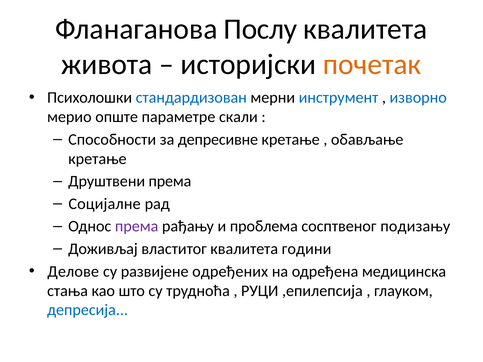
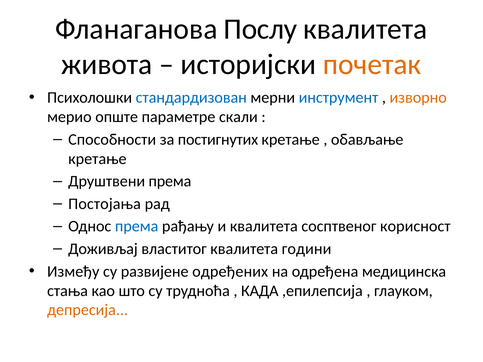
изворно colour: blue -> orange (418, 98)
депресивне: депресивне -> постигнутих (218, 140)
Социјалне: Социјалне -> Постојања (105, 204)
према colour: purple -> blue (137, 227)
и проблема: проблема -> квалитета (264, 227)
подизању: подизању -> корисност (415, 227)
Делове: Делове -> Између (73, 272)
РУЦИ: РУЦИ -> КАДА (260, 291)
депресија colour: blue -> orange (88, 310)
